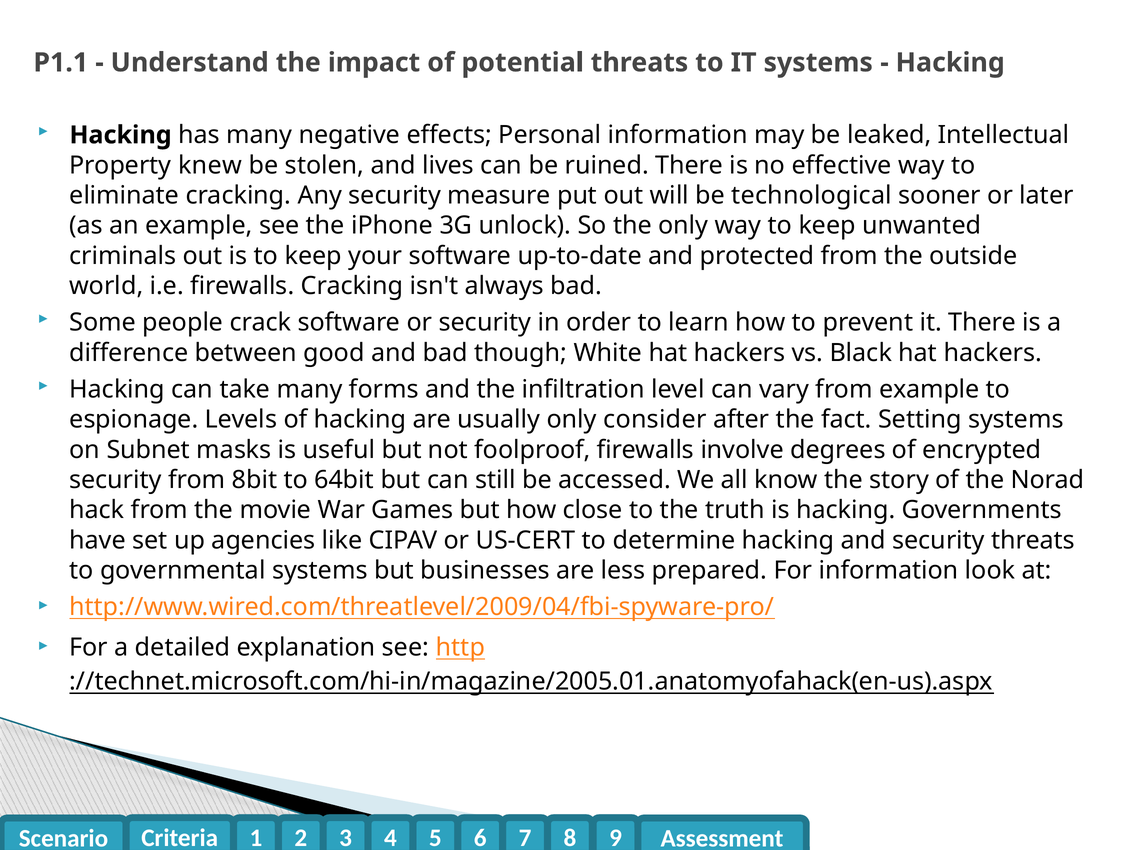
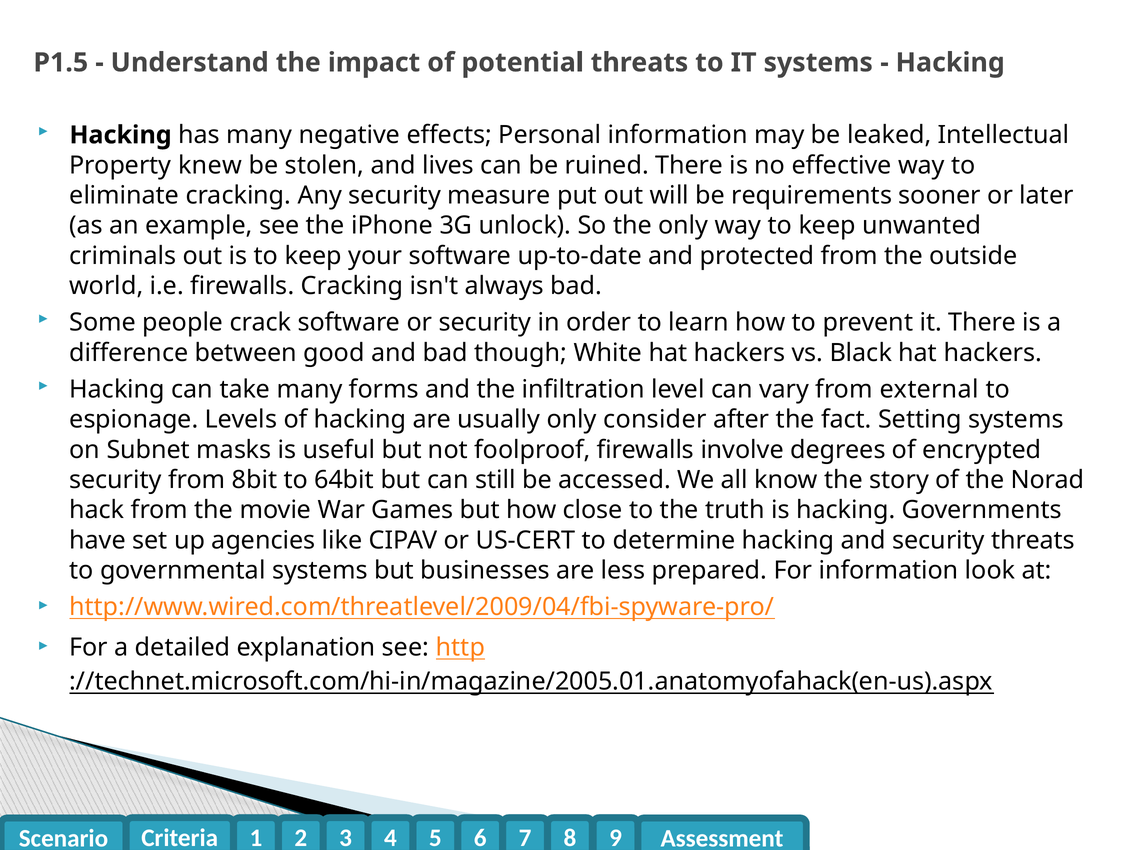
P1.1: P1.1 -> P1.5 (61, 63)
technological: technological -> requirements (812, 195)
from example: example -> external (929, 389)
